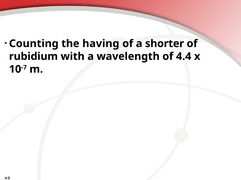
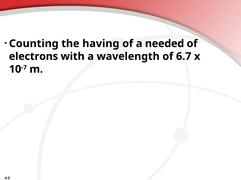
shorter: shorter -> needed (165, 44)
rubidium: rubidium -> electrons (33, 57)
4.4: 4.4 -> 6.7 (184, 57)
